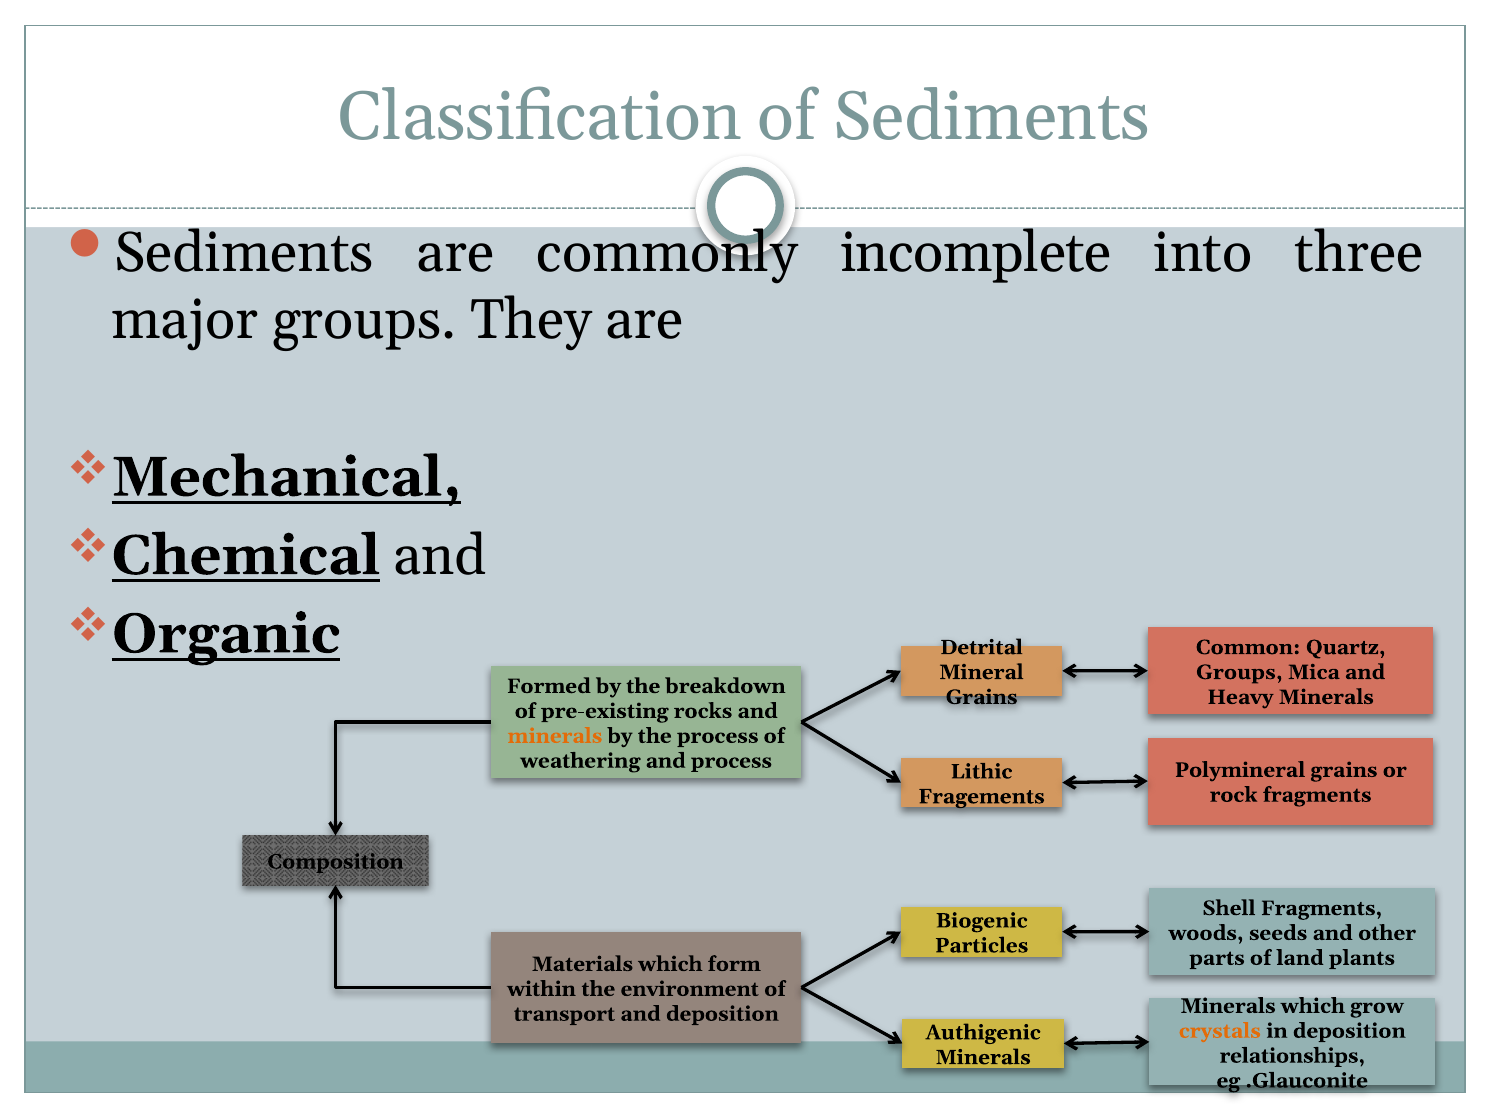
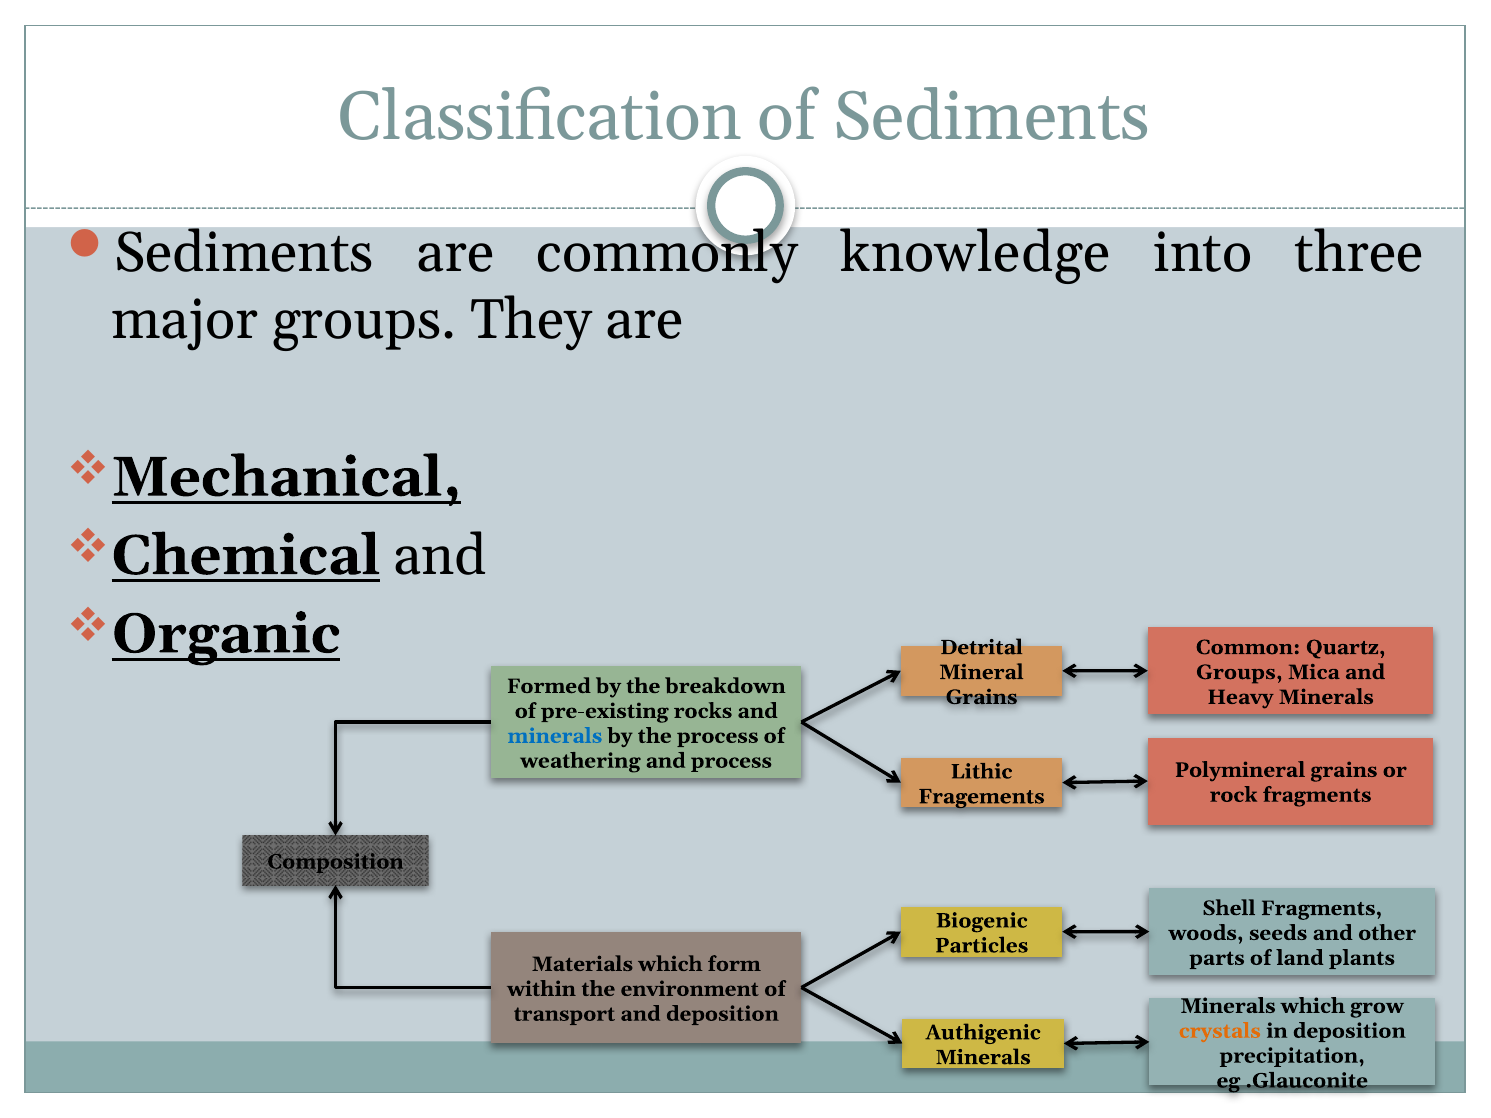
incomplete: incomplete -> knowledge (975, 253)
minerals colour: orange -> blue (555, 736)
relationships: relationships -> precipitation (1292, 1056)
